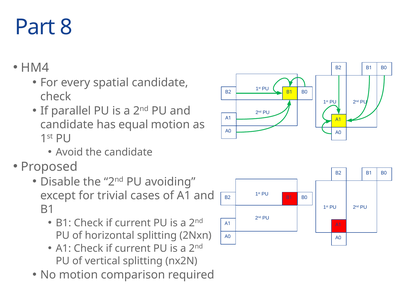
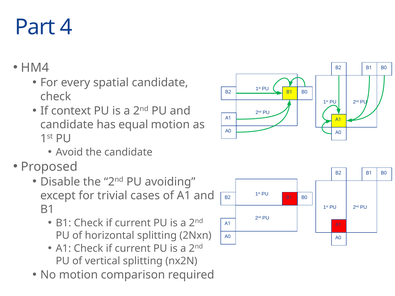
8: 8 -> 4 (66, 27)
parallel: parallel -> context (71, 111)
